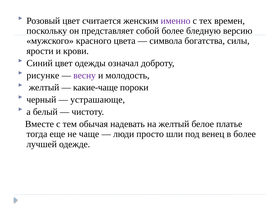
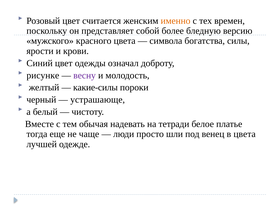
именно colour: purple -> orange (176, 21)
какие-чаще: какие-чаще -> какие-силы (95, 88)
на желтый: желтый -> тетради (174, 124)
в более: более -> цвета (245, 134)
